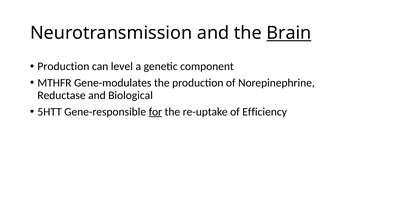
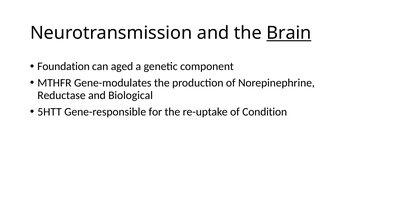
Production: Production -> Foundation (63, 67)
level: level -> aged (122, 67)
for underline: present -> none (155, 112)
Efficiency: Efficiency -> Condition (265, 112)
